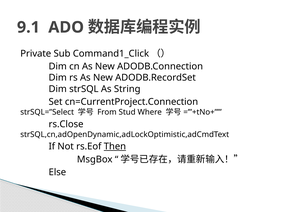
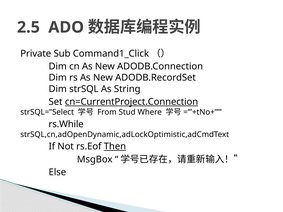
9.1: 9.1 -> 2.5 (28, 27)
cn=CurrentProject.Connection underline: none -> present (132, 102)
rs.Close: rs.Close -> rs.While (66, 124)
